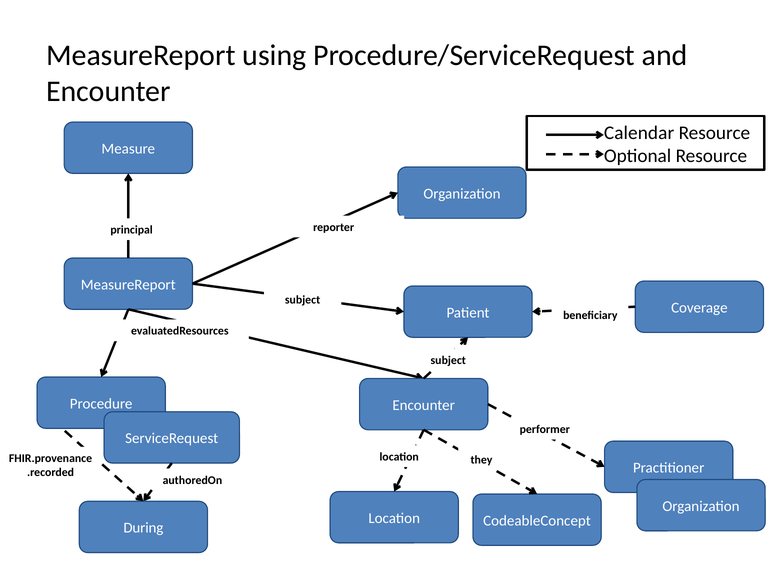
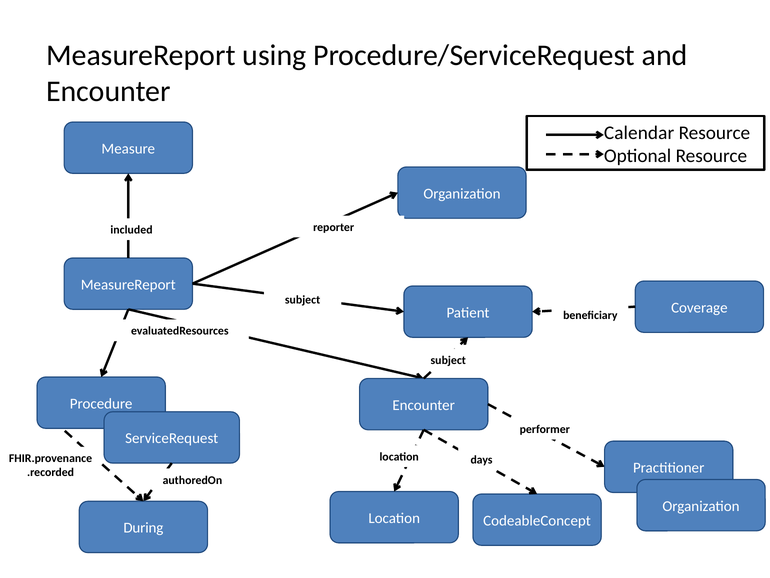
principal: principal -> included (132, 230)
they: they -> days (482, 459)
